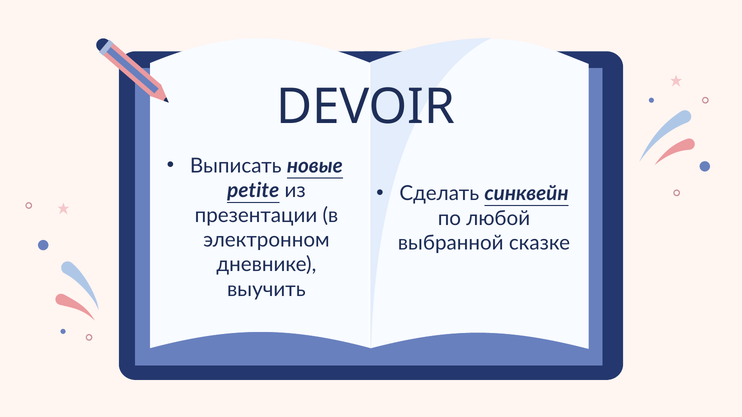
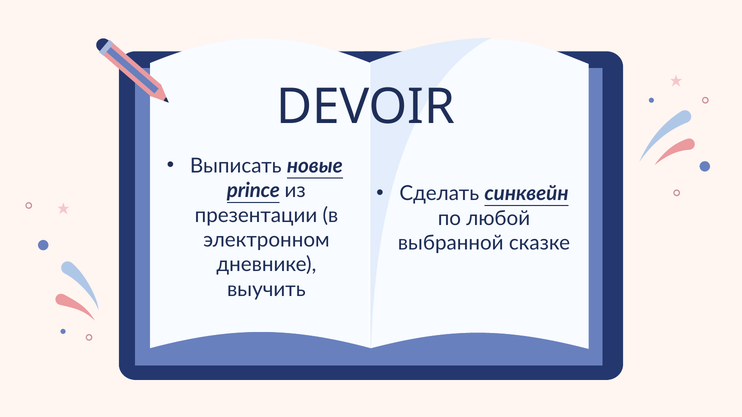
petite: petite -> prince (253, 191)
